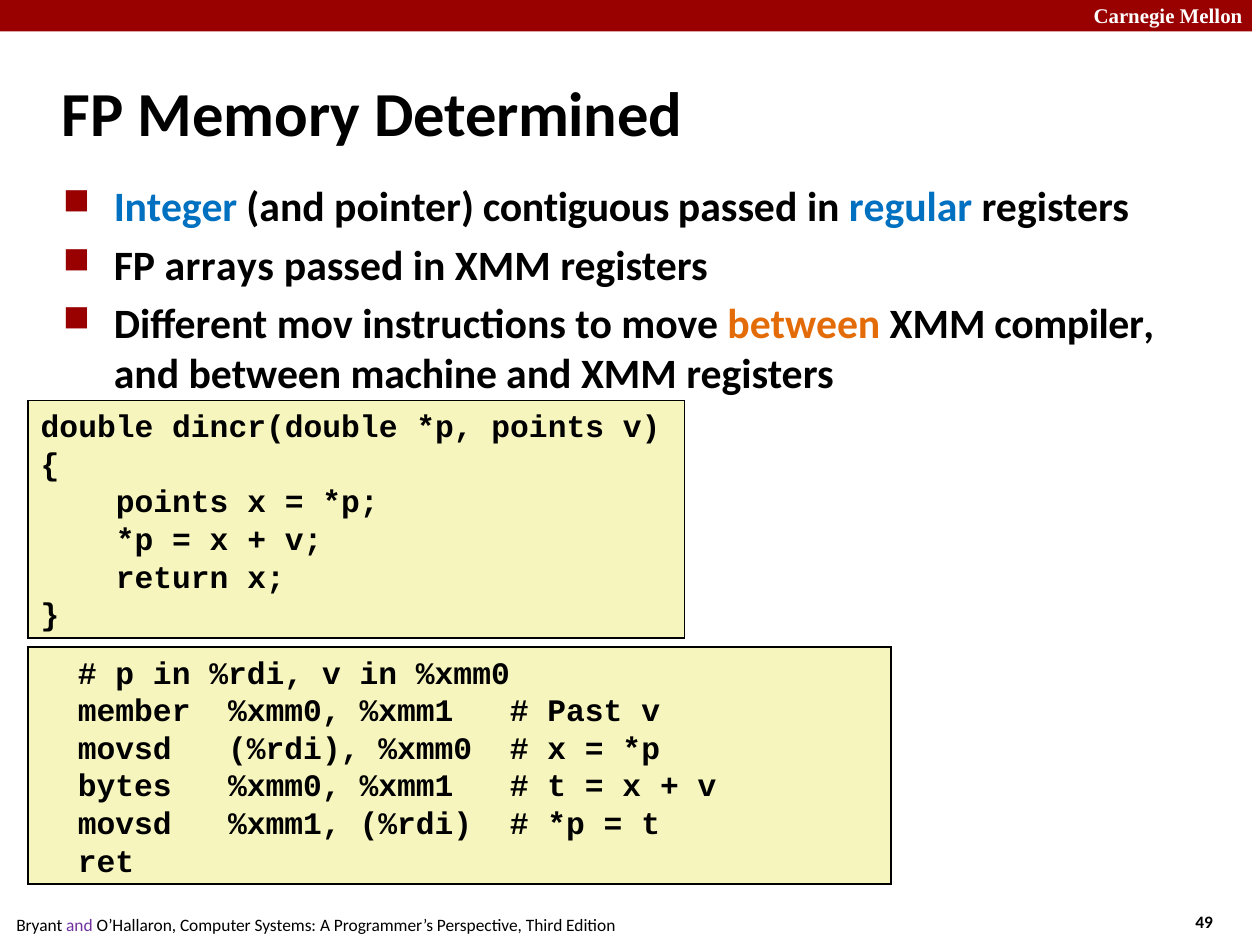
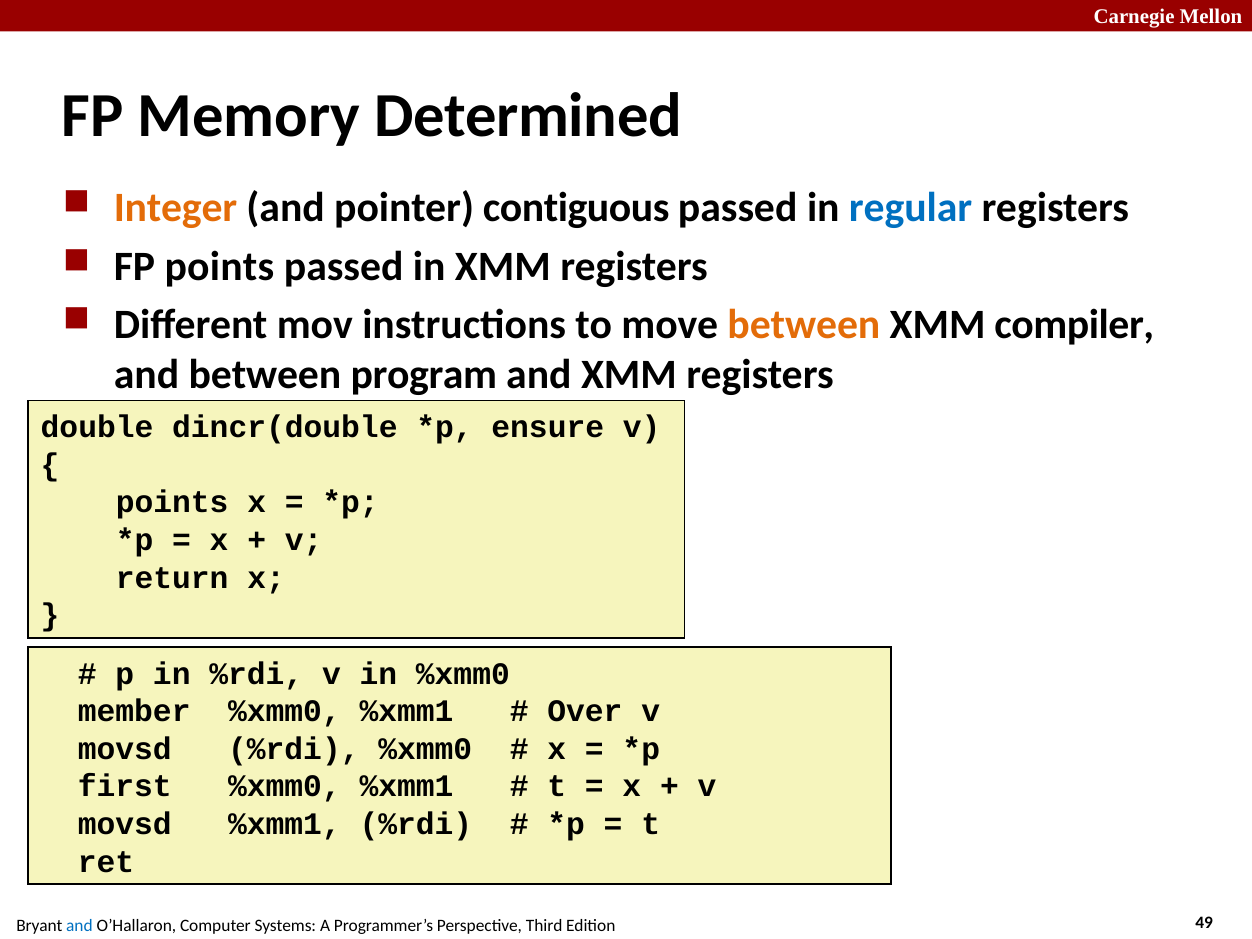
Integer colour: blue -> orange (175, 208)
FP arrays: arrays -> points (219, 266)
machine: machine -> program (424, 375)
points: points -> ensure (548, 427)
Past: Past -> Over (585, 711)
bytes: bytes -> first (125, 787)
and colour: purple -> blue (79, 925)
